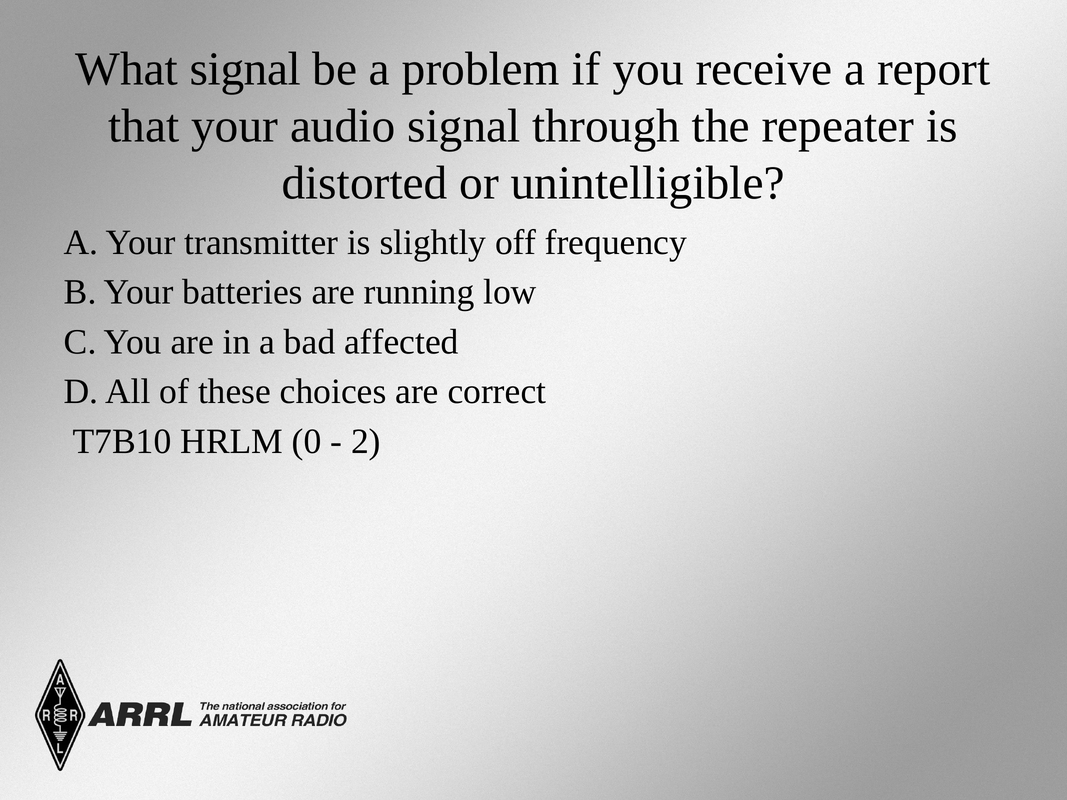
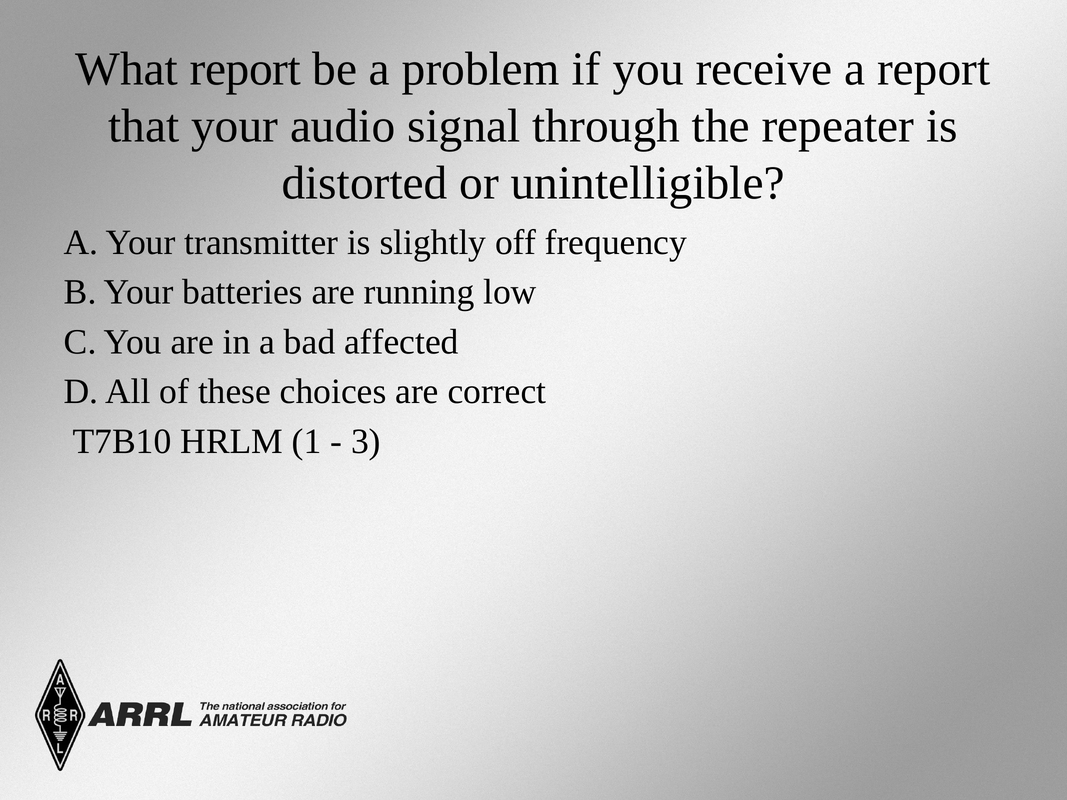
What signal: signal -> report (245, 69)
0: 0 -> 1 (307, 442)
2: 2 -> 3 (366, 442)
